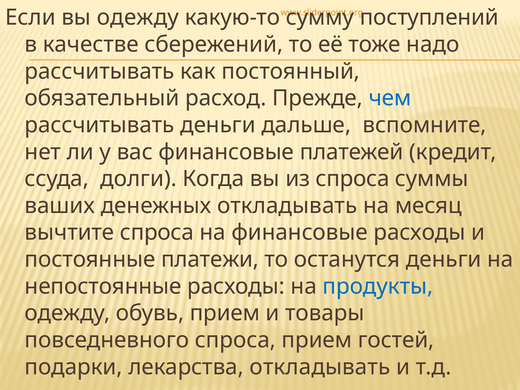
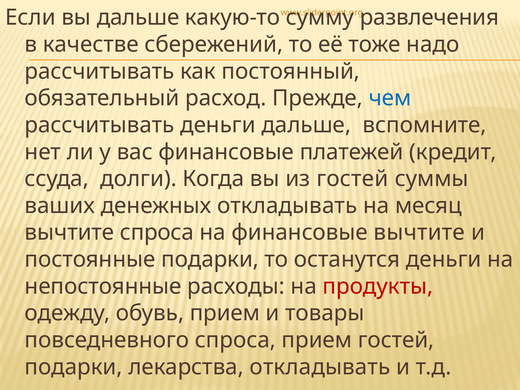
вы одежду: одежду -> дальше (138, 18)
поступлений: поступлений -> развлечения (429, 18)
из спроса: спроса -> гостей (352, 179)
финансовые расходы: расходы -> вычтите (419, 233)
постоянные платежи: платежи -> подарки (210, 259)
продукты colour: blue -> red (378, 286)
